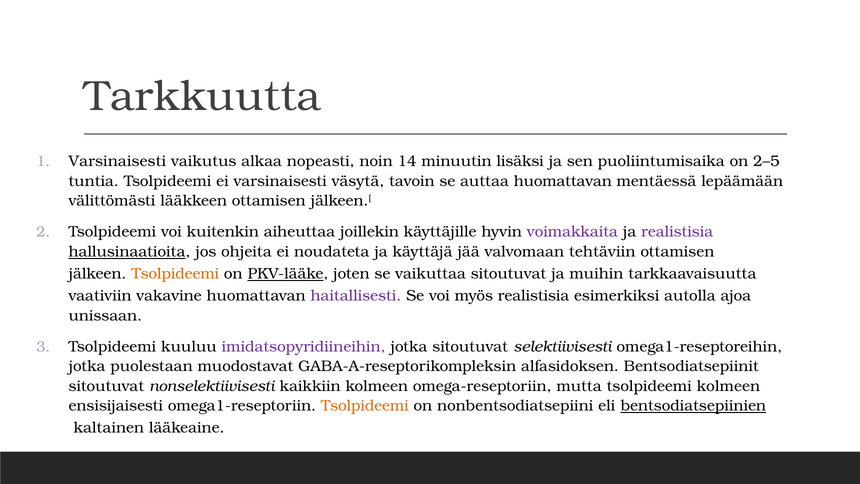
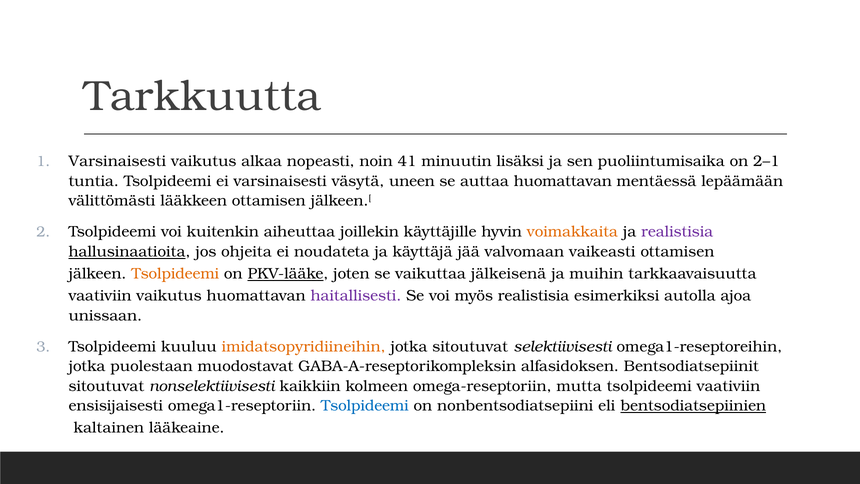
14: 14 -> 41 (407, 161)
2–5: 2–5 -> 2–1 (766, 161)
tavoin: tavoin -> uneen (412, 181)
voimakkaita colour: purple -> orange (572, 232)
tehtäviin: tehtäviin -> vaikeasti (602, 252)
vaikuttaa sitoutuvat: sitoutuvat -> jälkeisenä (508, 274)
vaativiin vakavine: vakavine -> vaikutus (169, 296)
imidatsopyridiineihin colour: purple -> orange (304, 346)
tsolpideemi kolmeen: kolmeen -> vaativiin (728, 386)
Tsolpideemi colour: orange -> blue (365, 406)
